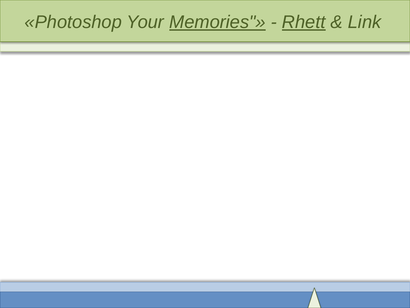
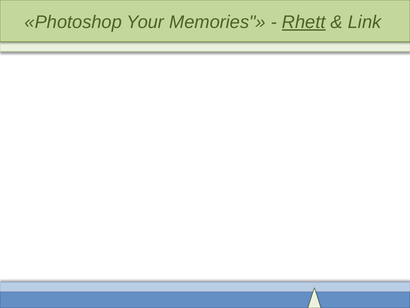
Memories underline: present -> none (217, 22)
